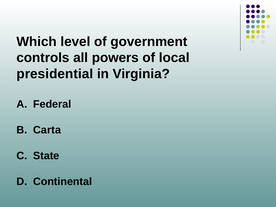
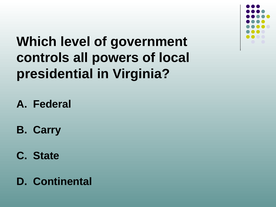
Carta: Carta -> Carry (47, 130)
